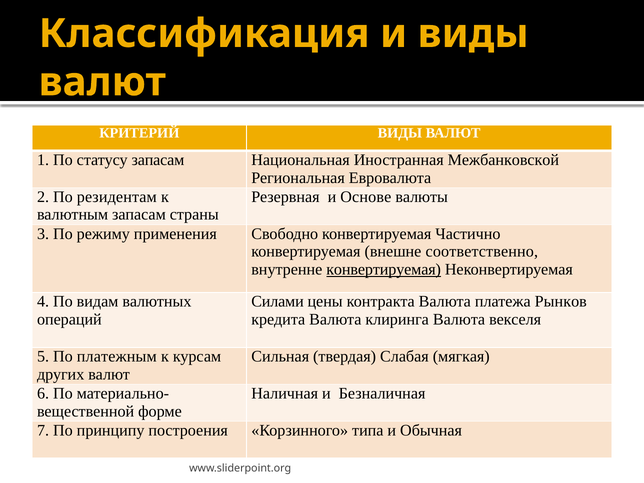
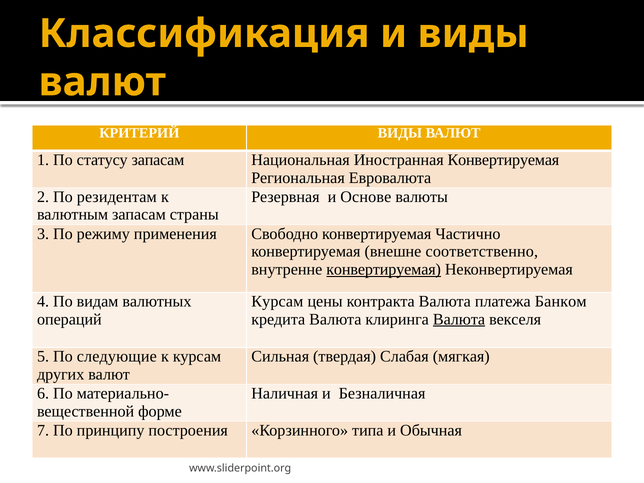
Иностранная Межбанковской: Межбанковской -> Конвертируемая (503, 160)
Силами: Силами -> Курсам (277, 301)
Рынков: Рынков -> Банком (561, 301)
Валюта underline: none -> present (459, 319)
платежным: платежным -> следующие (117, 357)
